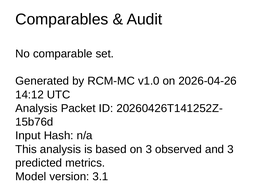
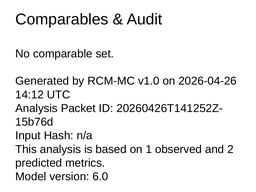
on 3: 3 -> 1 (149, 149)
and 3: 3 -> 2 (230, 149)
3.1: 3.1 -> 6.0 (100, 177)
